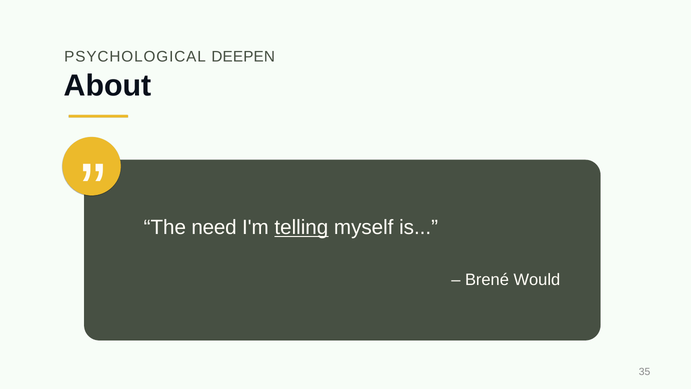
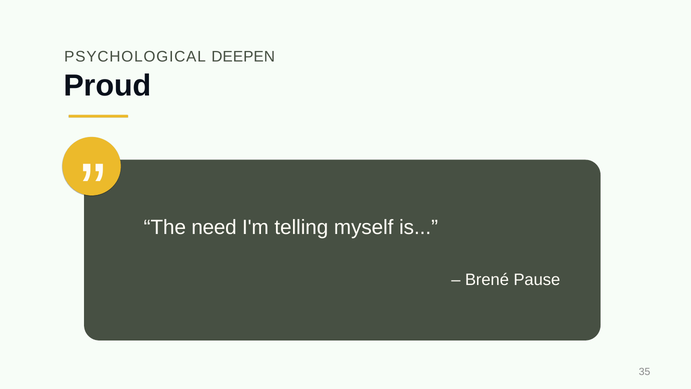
About: About -> Proud (107, 86)
telling underline: present -> none (301, 227)
Would: Would -> Pause (537, 279)
